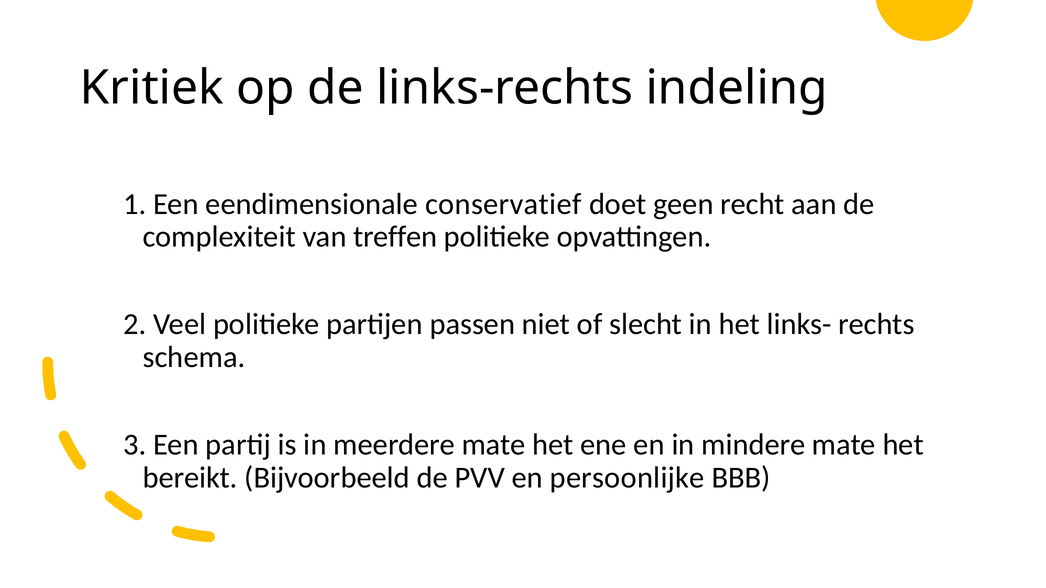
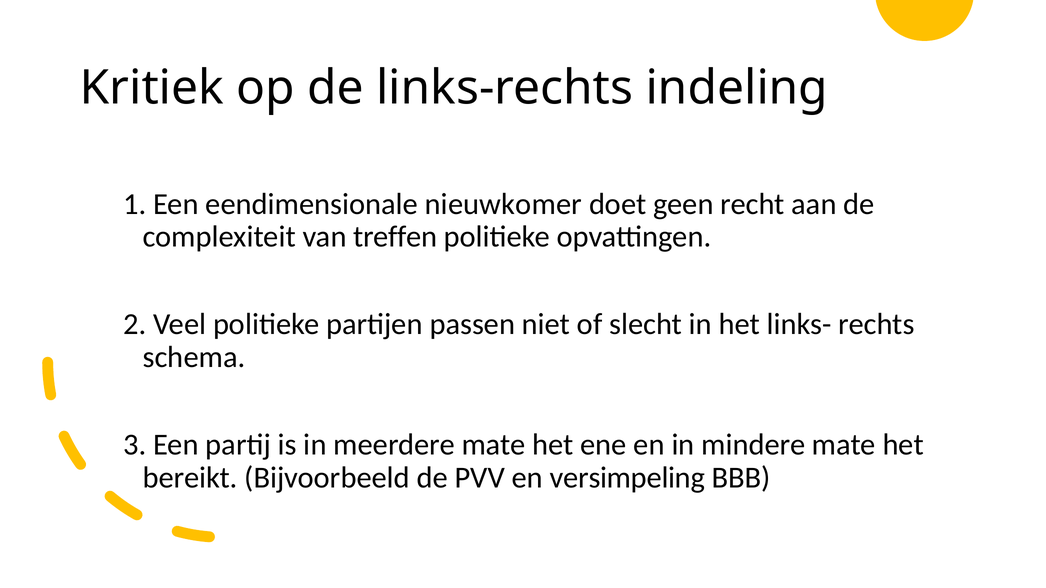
conservatief: conservatief -> nieuwkomer (503, 204)
persoonlijke: persoonlijke -> versimpeling (627, 478)
